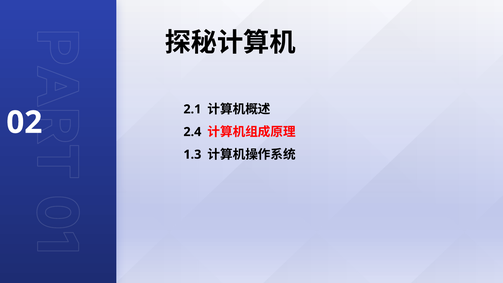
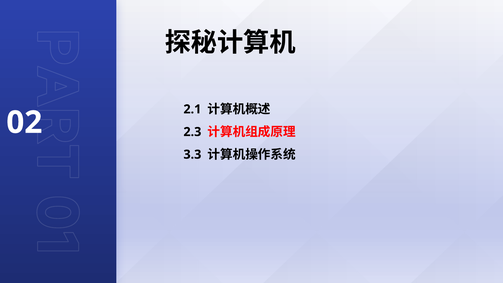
2.4: 2.4 -> 2.3 (192, 132)
1.3: 1.3 -> 3.3 (192, 154)
